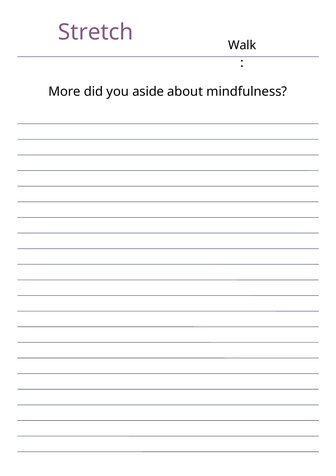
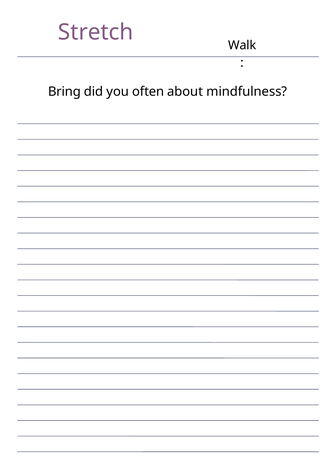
More: More -> Bring (64, 91)
aside: aside -> often (148, 91)
